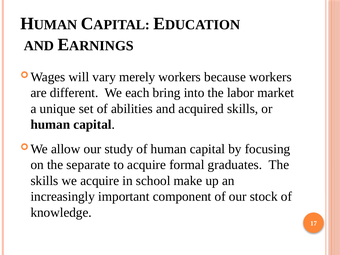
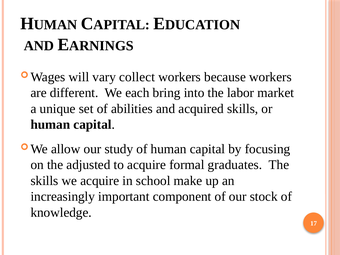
merely: merely -> collect (137, 77)
separate: separate -> adjusted (88, 165)
